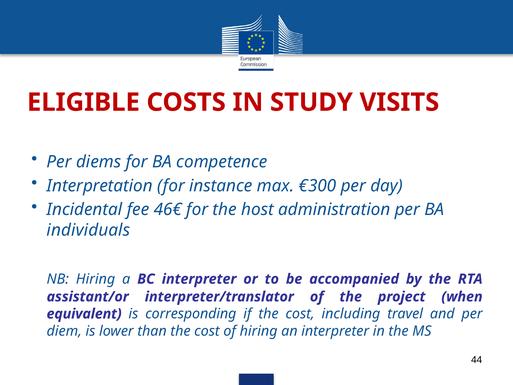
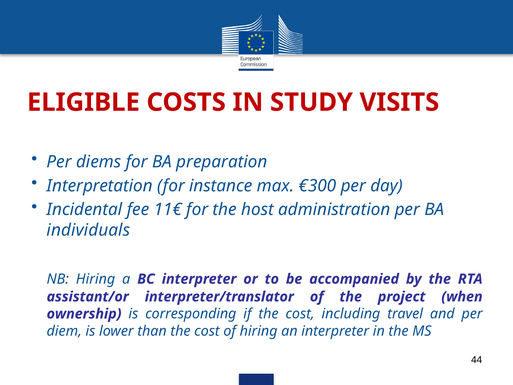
competence: competence -> preparation (222, 162)
46€: 46€ -> 11€ (168, 210)
equivalent: equivalent -> ownership (84, 314)
